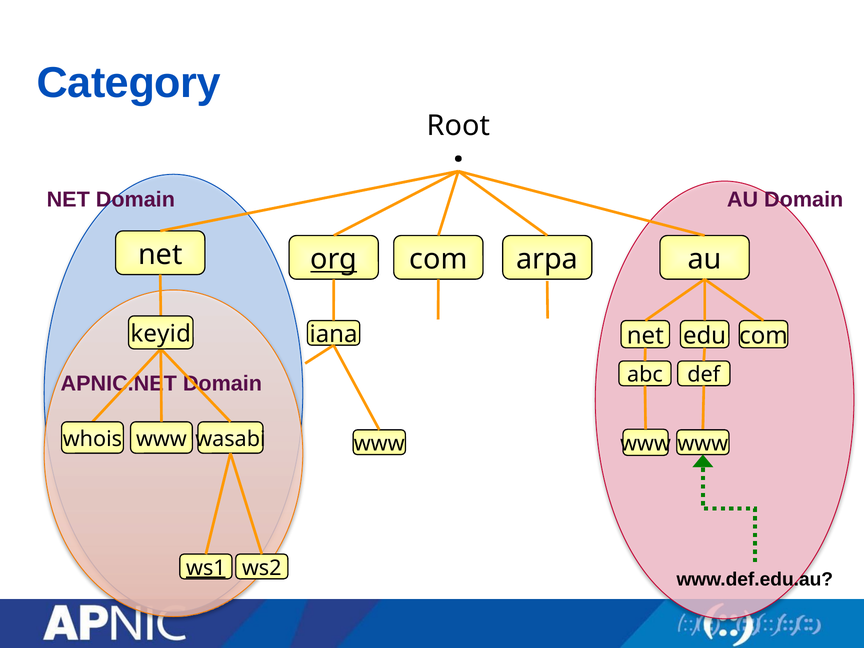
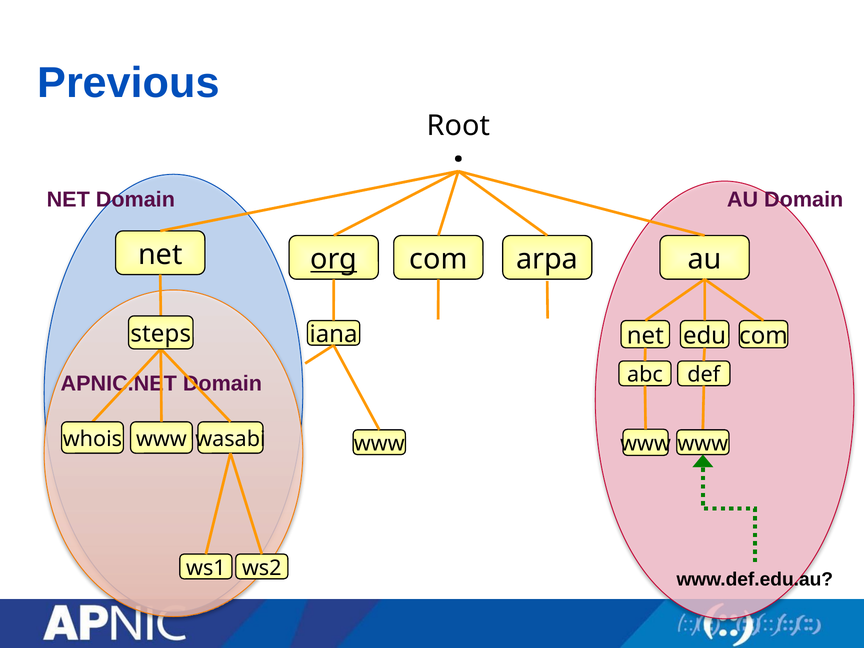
Category: Category -> Previous (129, 83)
keyid: keyid -> steps (161, 334)
ws1 underline: present -> none (206, 568)
